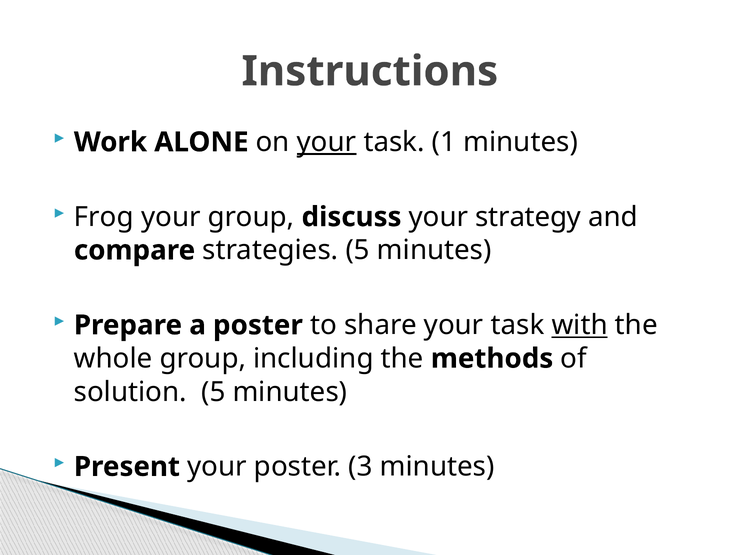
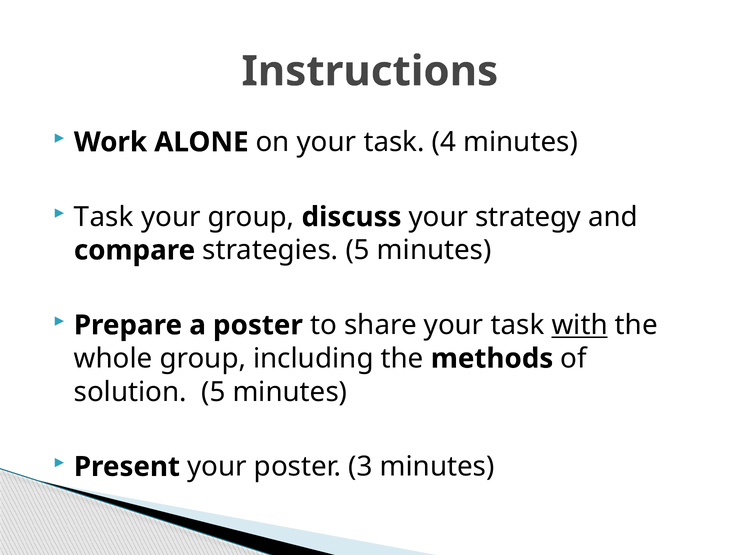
your underline: present -> none (327, 142)
1: 1 -> 4 (444, 142)
Frog: Frog -> Task (104, 217)
